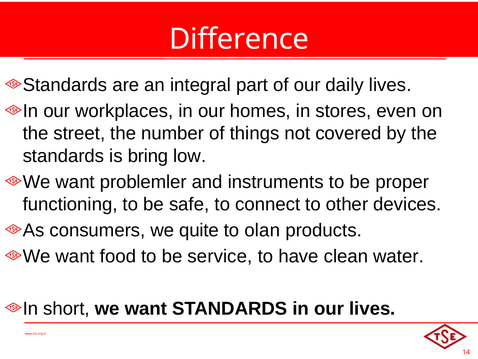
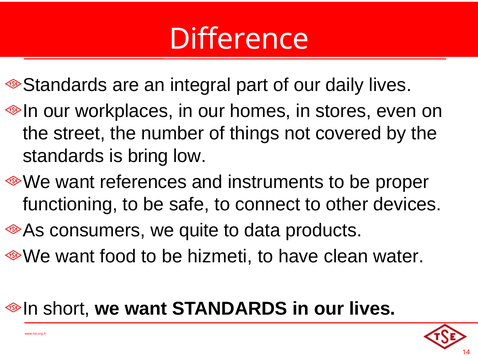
problemler: problemler -> references (143, 182)
olan: olan -> data (262, 230)
service: service -> hizmeti (220, 256)
